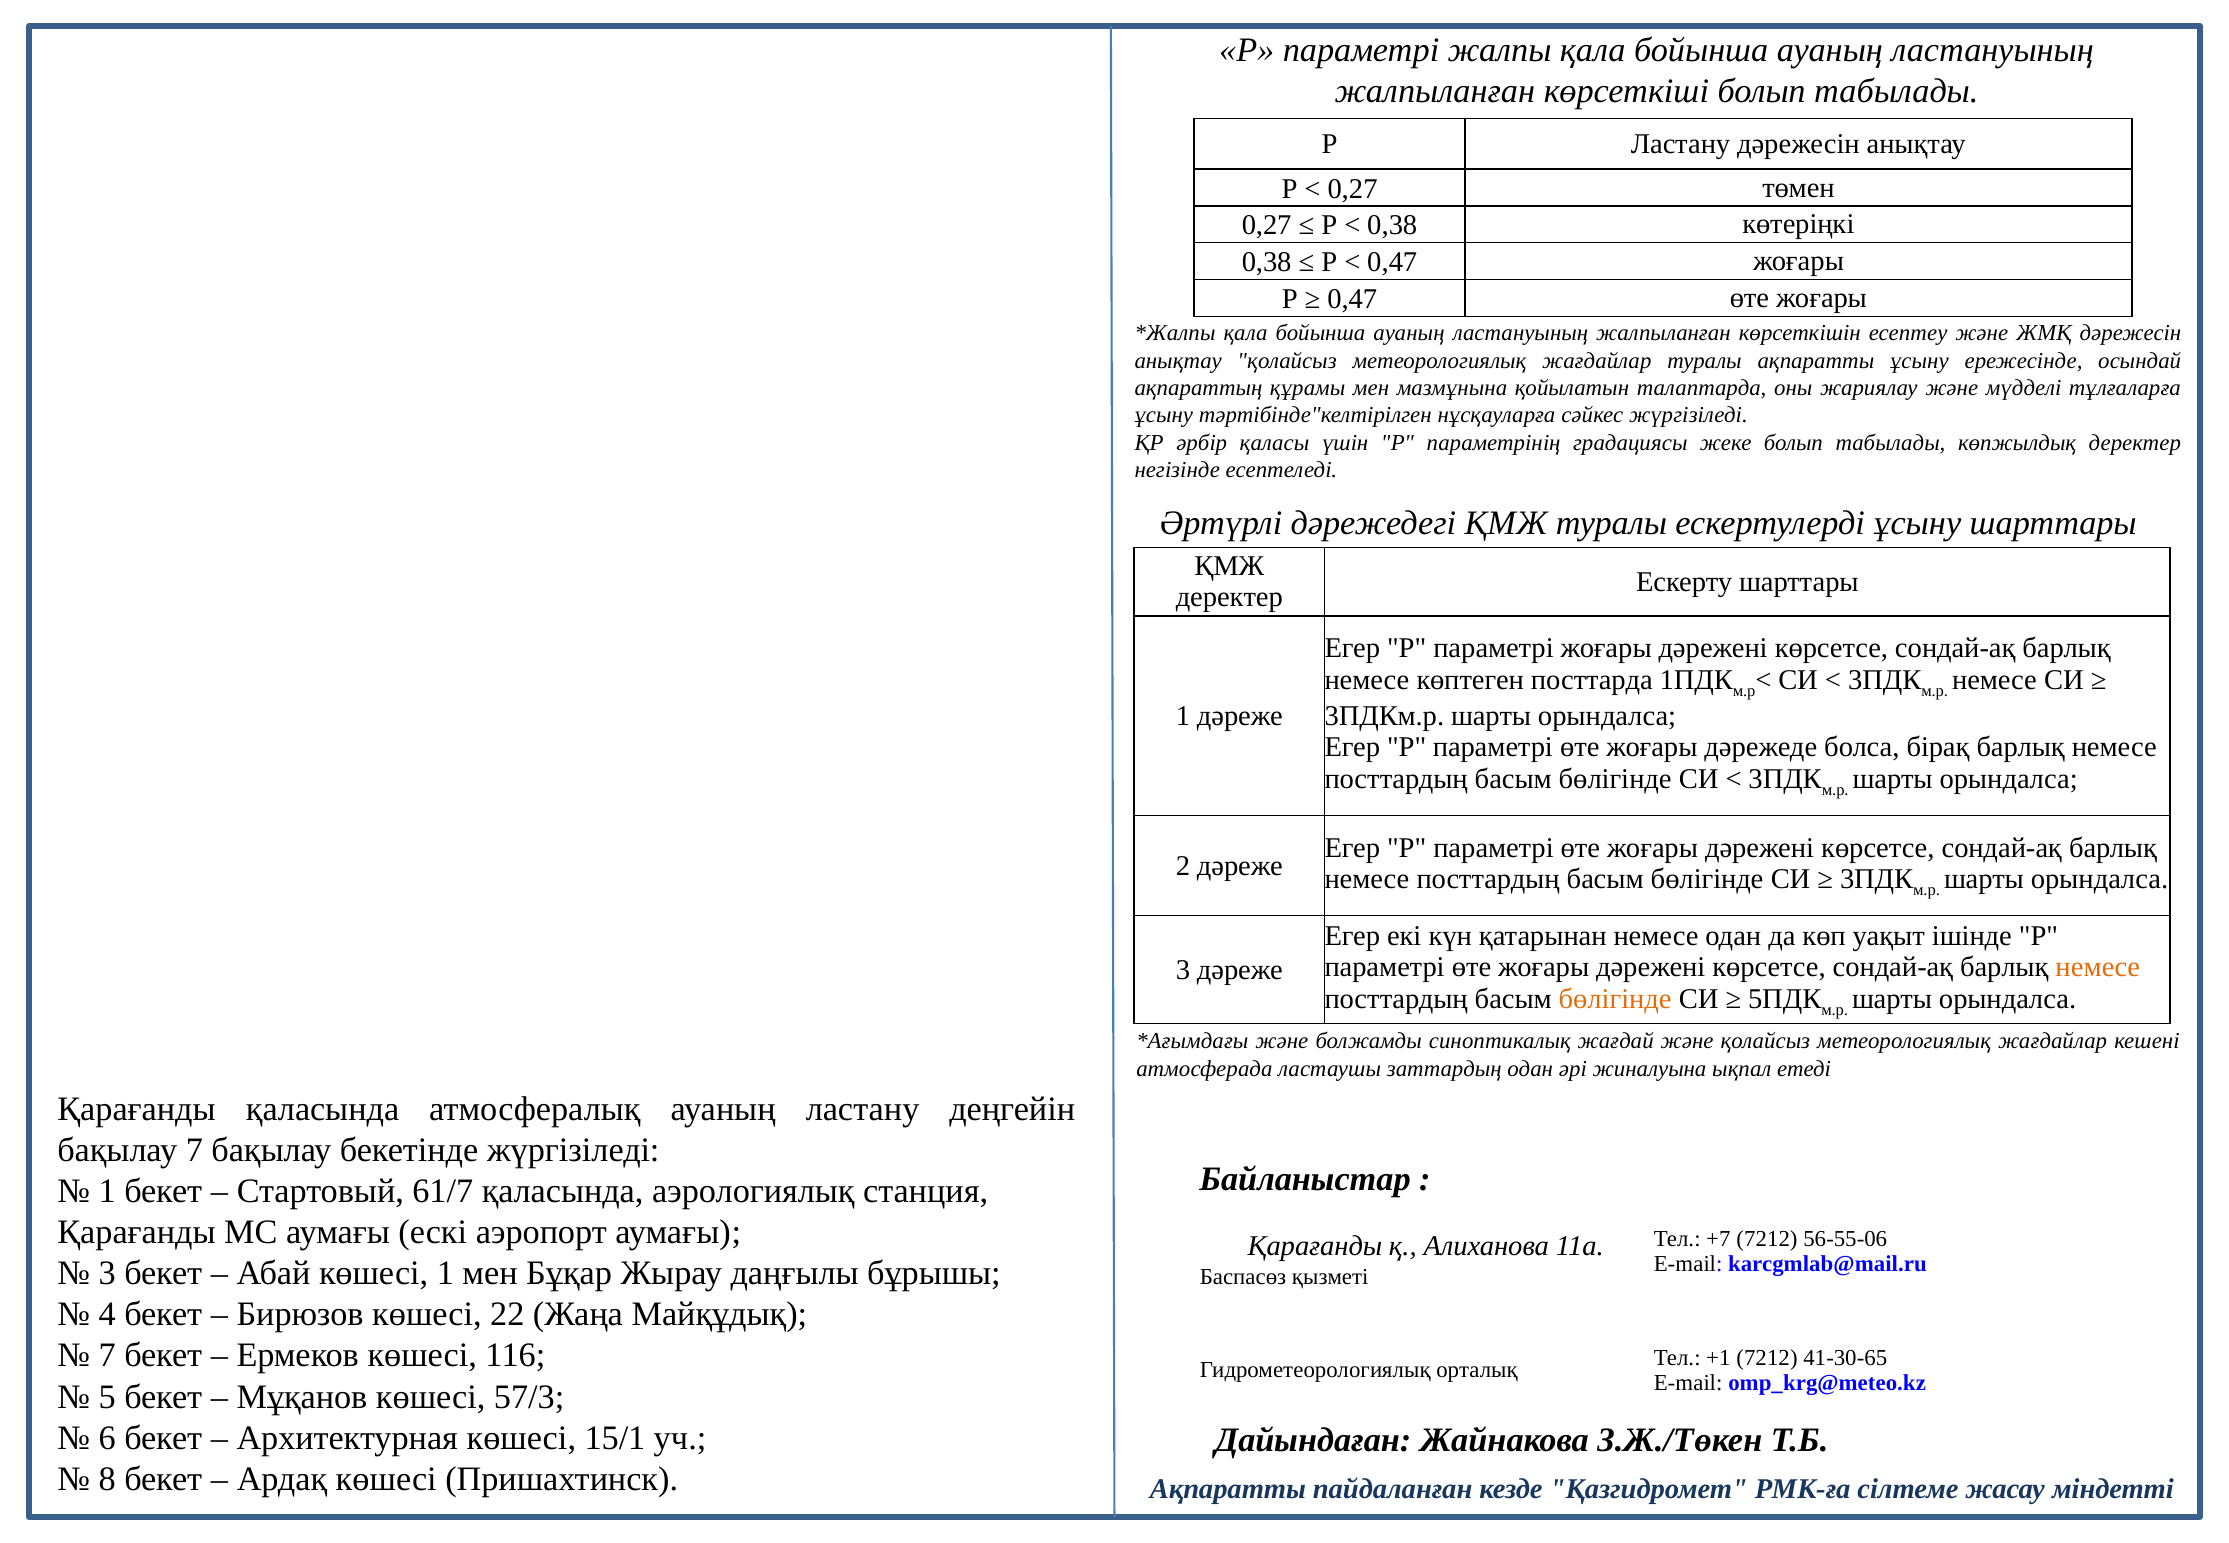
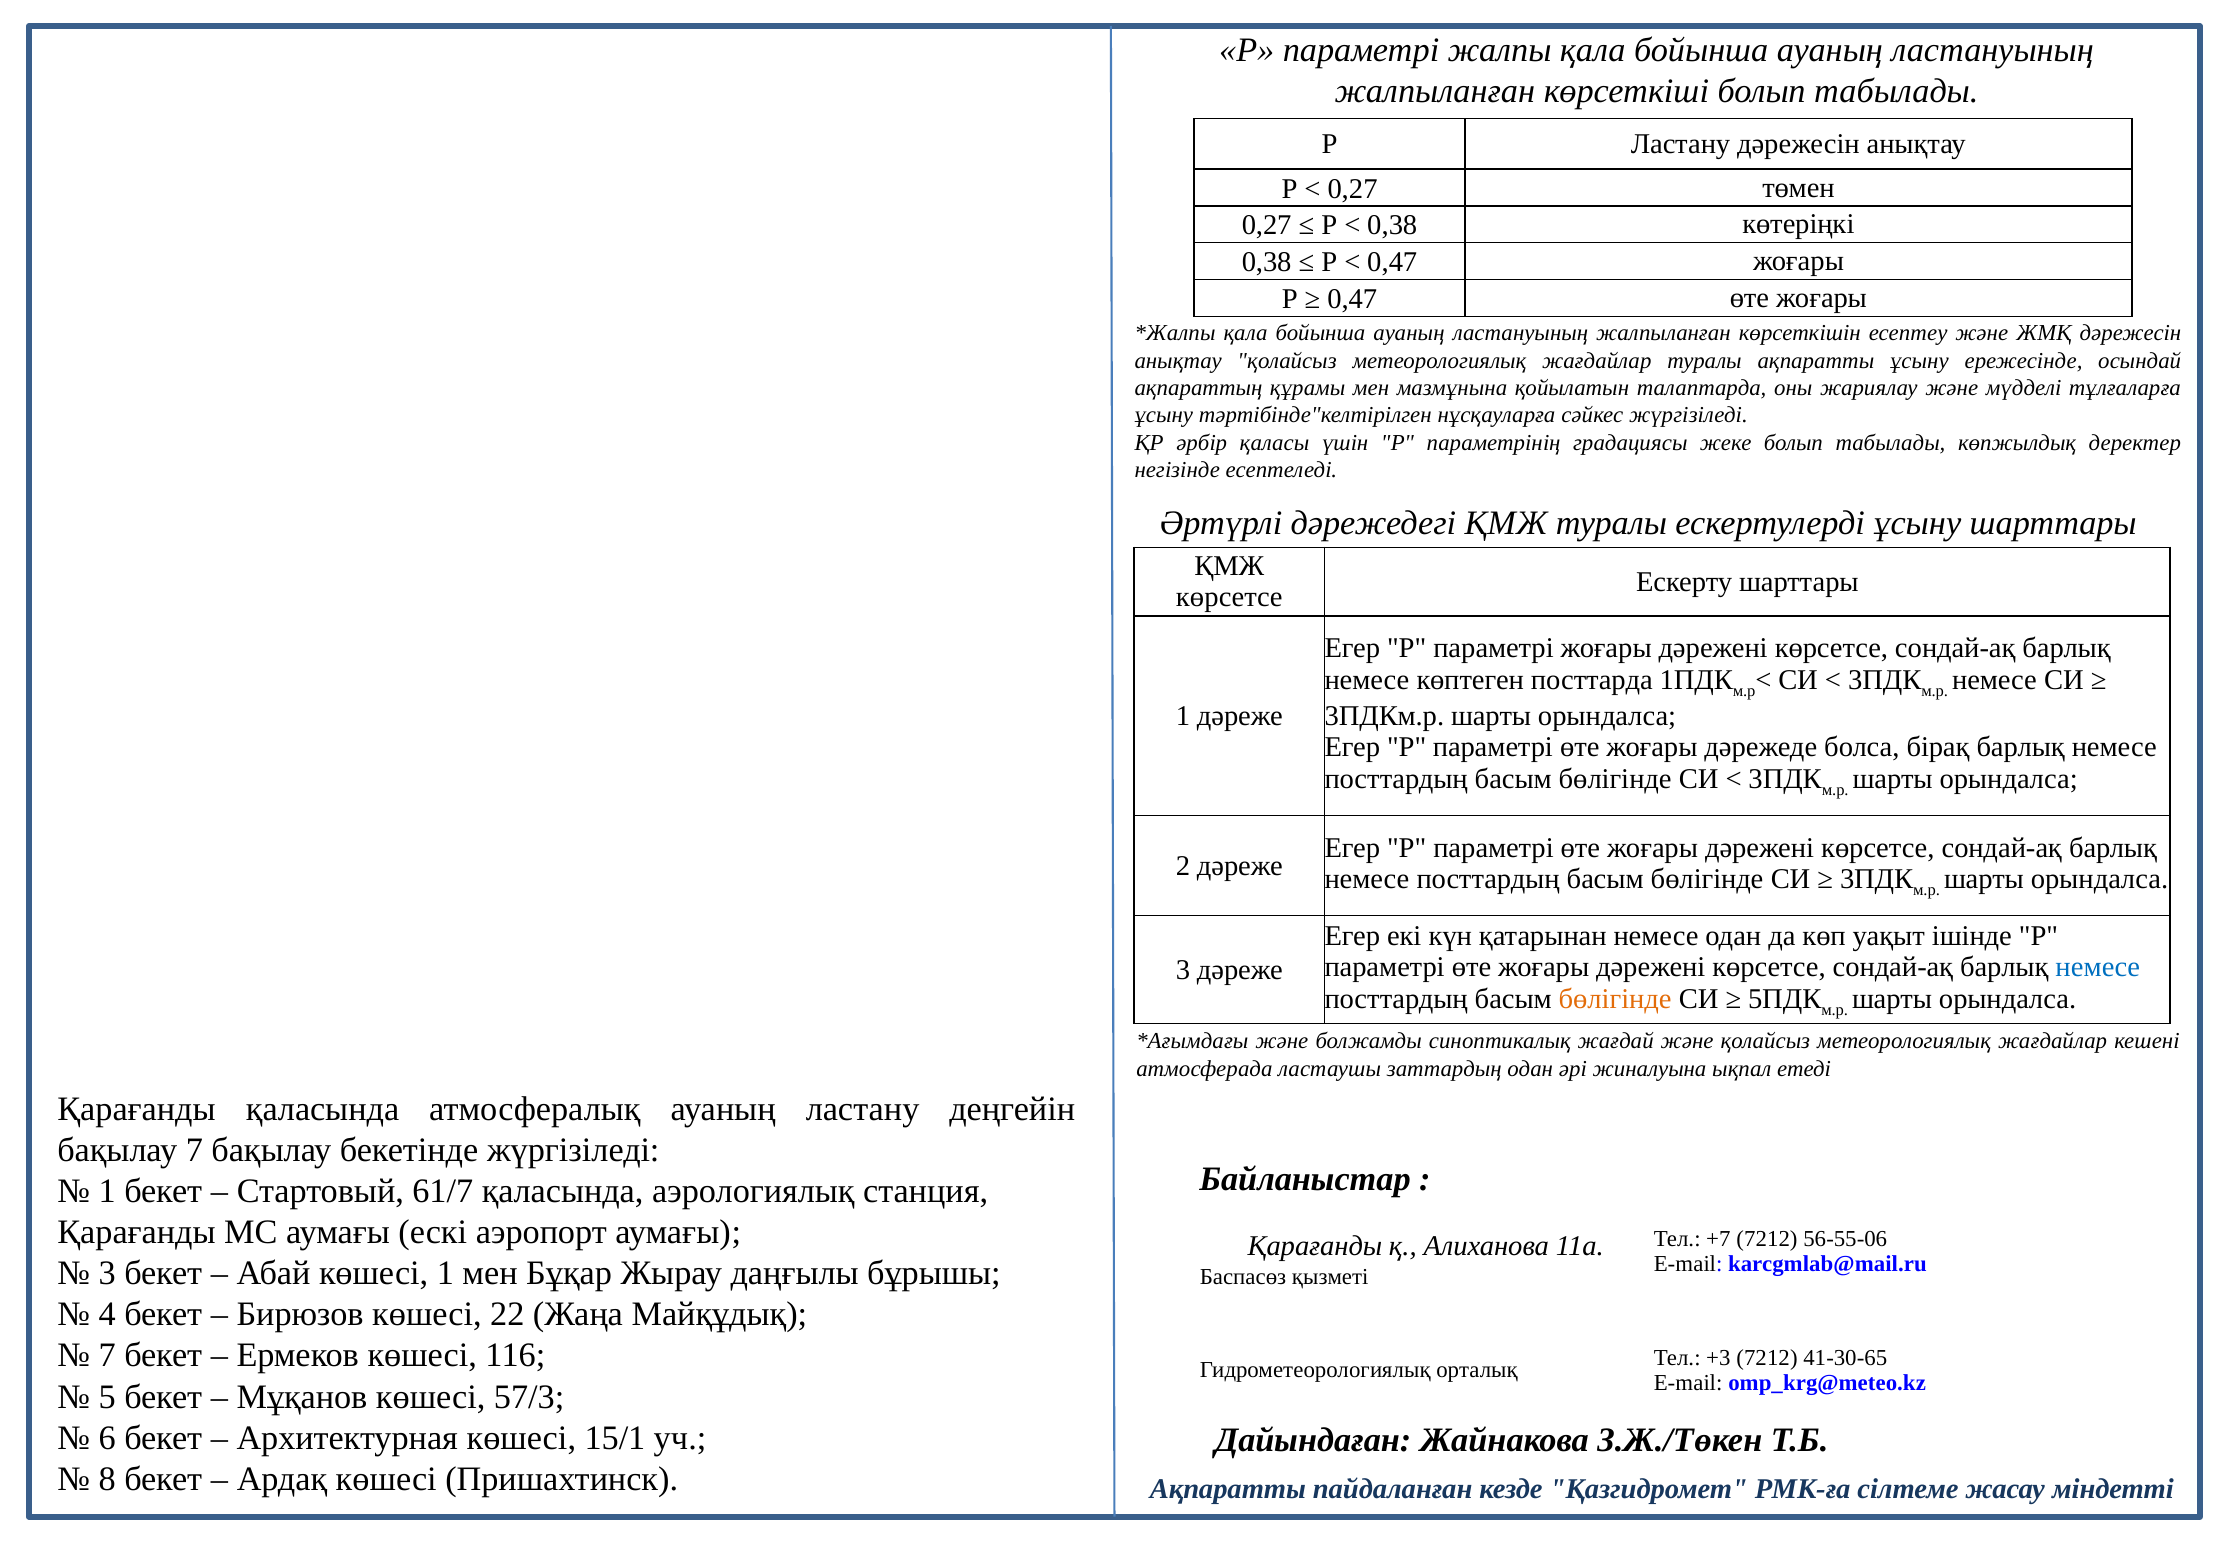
деректер: деректер -> көрсетсе (1229, 598)
немесе colour: orange -> blue (2098, 967)
+1: +1 -> +3 (1718, 1358)
